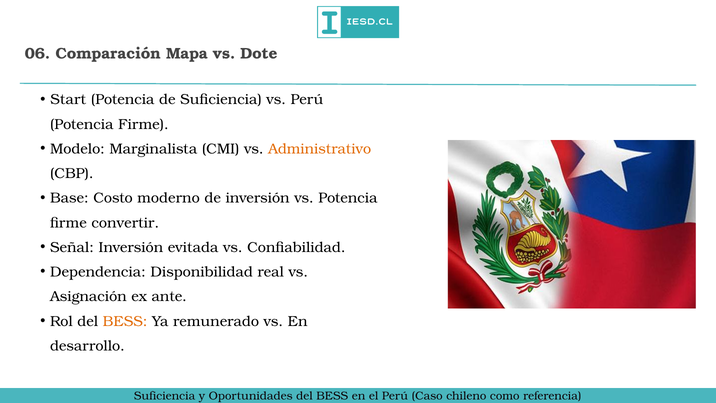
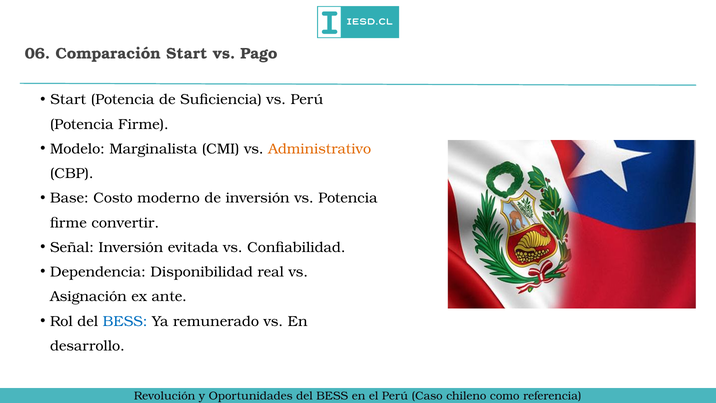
Comparación Mapa: Mapa -> Start (187, 53)
Dote: Dote -> Pago (259, 53)
BESS colour: orange -> blue (125, 321)
Suficiencia: Suficiencia -> Revolución (165, 396)
